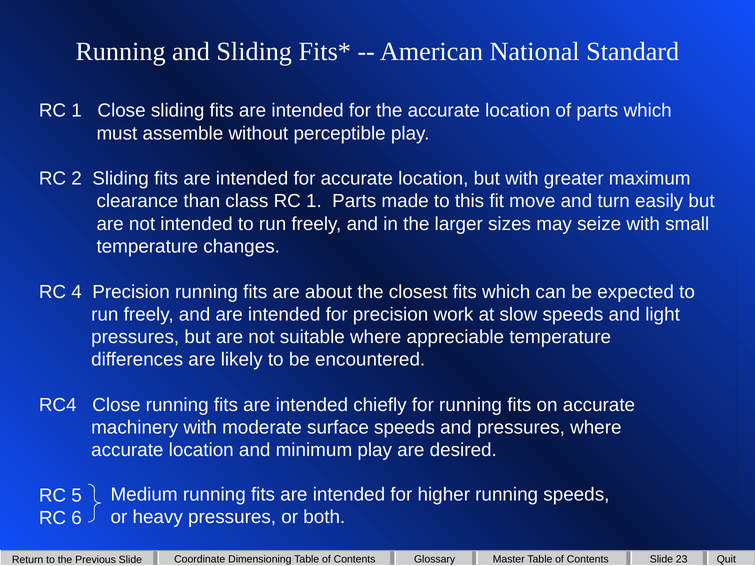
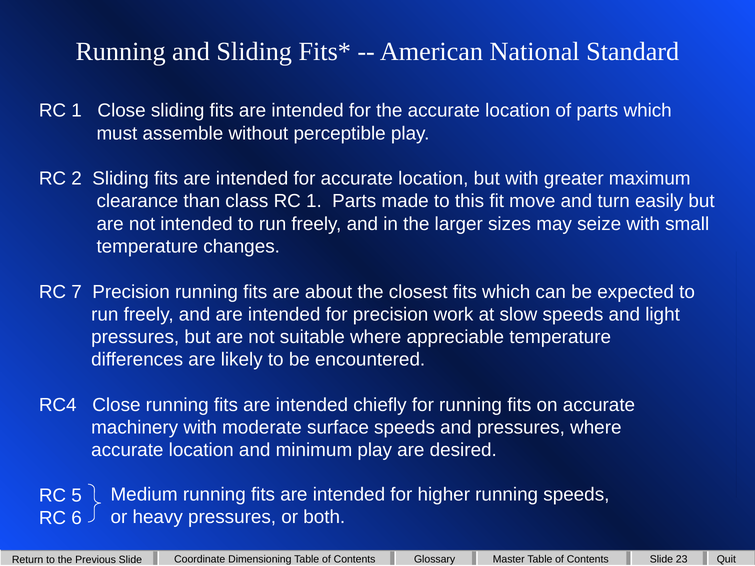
4: 4 -> 7 (77, 292)
